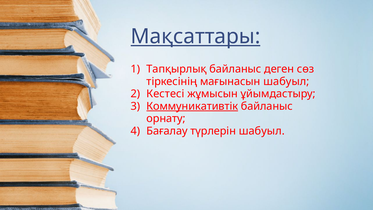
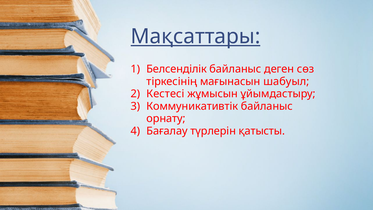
Тапқырлық: Тапқырлық -> Белсенділік (177, 69)
Коммуникативтік underline: present -> none (192, 106)
түрлерін шабуыл: шабуыл -> қатысты (262, 131)
